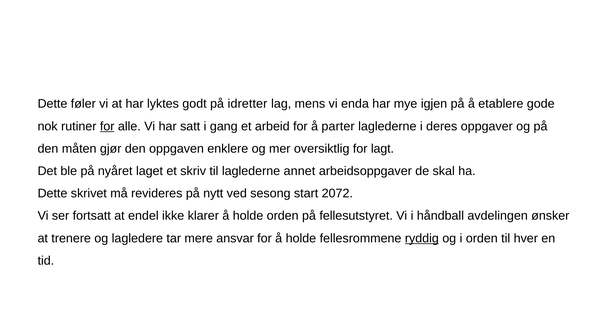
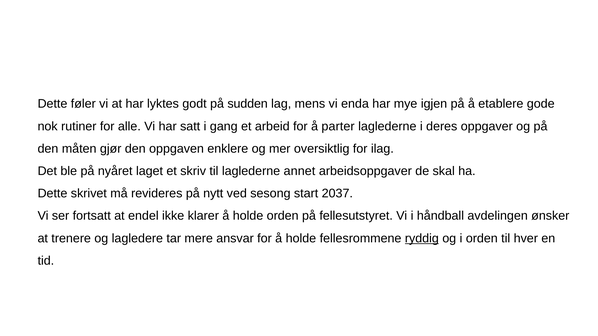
idretter: idretter -> sudden (248, 104)
for underline: present -> none (107, 126)
lagt: lagt -> ilag (382, 149)
2072: 2072 -> 2037 (337, 194)
